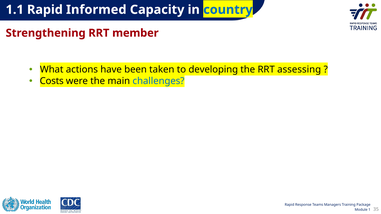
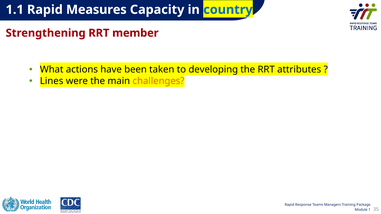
Informed: Informed -> Measures (96, 10)
assessing: assessing -> attributes (299, 70)
Costs: Costs -> Lines (52, 81)
challenges colour: blue -> orange (158, 81)
